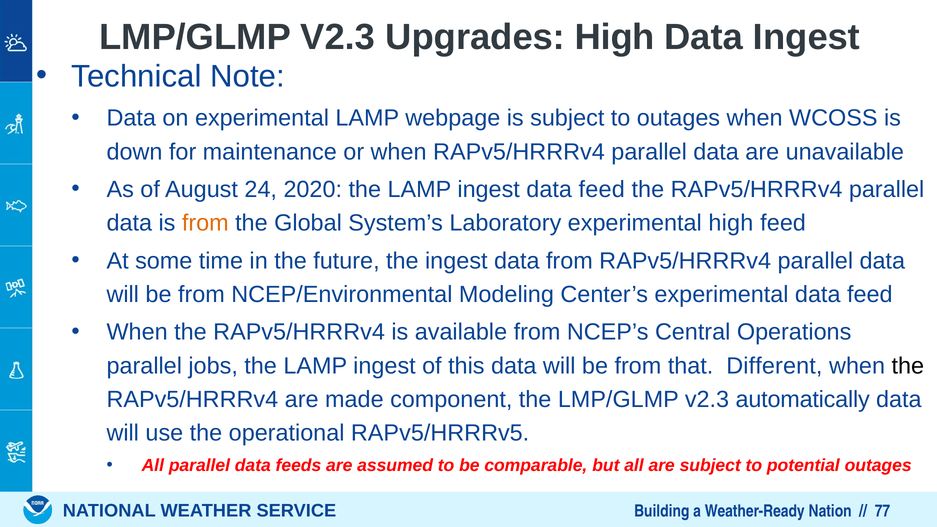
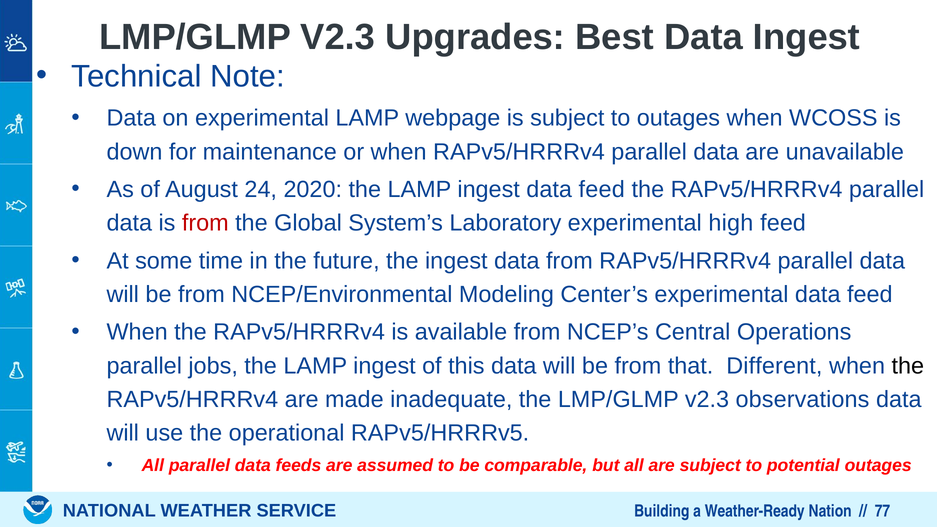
Upgrades High: High -> Best (615, 37)
from colour: orange -> red (205, 223)
component: component -> inadequate (451, 400)
automatically: automatically -> observations (803, 400)
